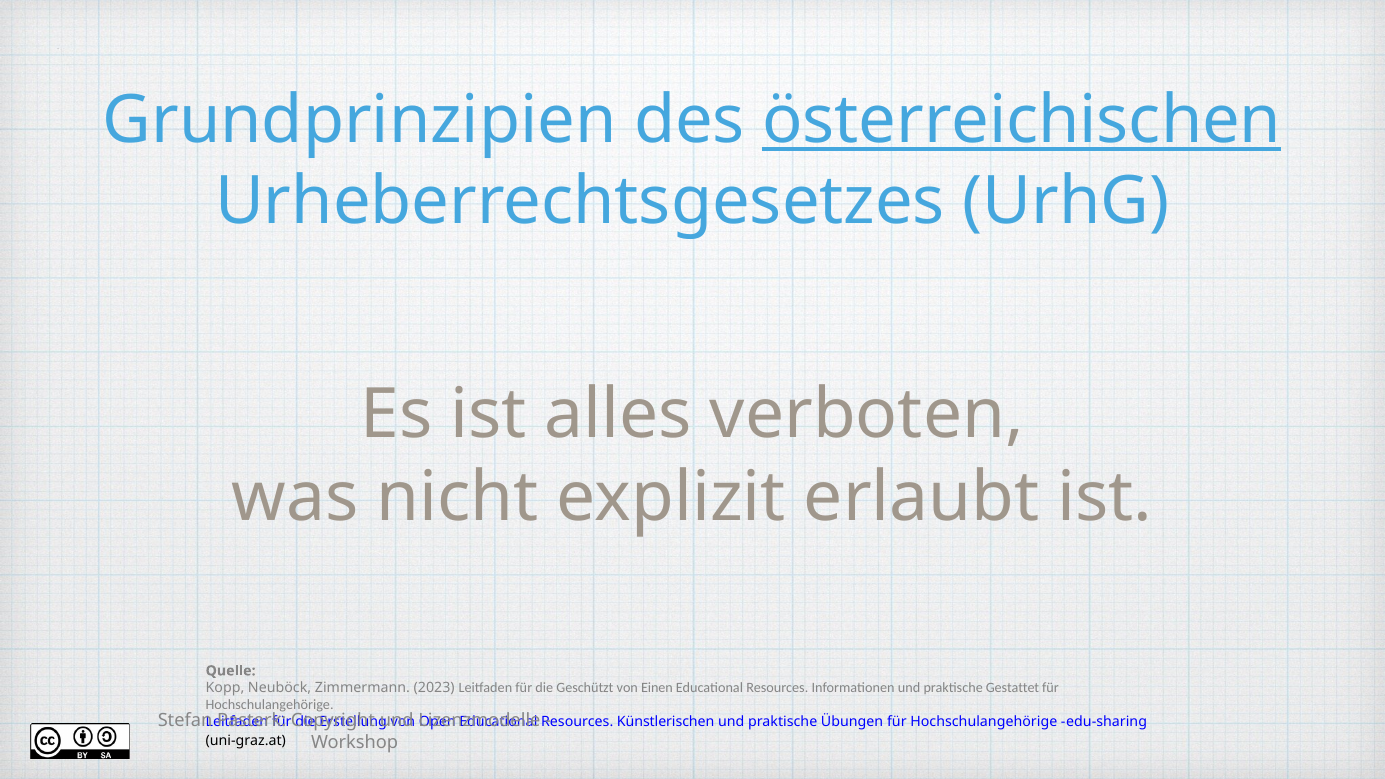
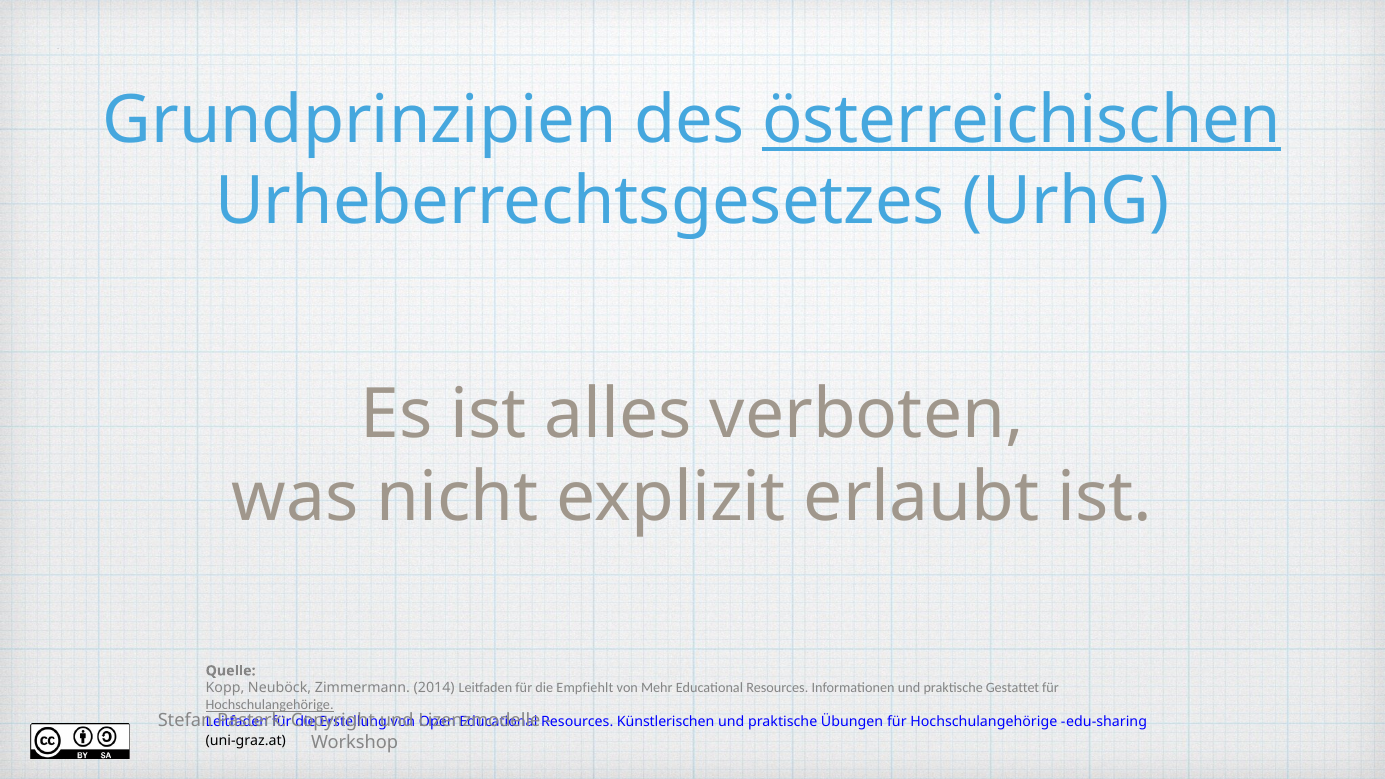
2023: 2023 -> 2014 (434, 688)
Geschützt: Geschützt -> Empfiehlt (585, 688)
Einen: Einen -> Mehr (657, 688)
Hochschulangehörige underline: none -> present (270, 705)
